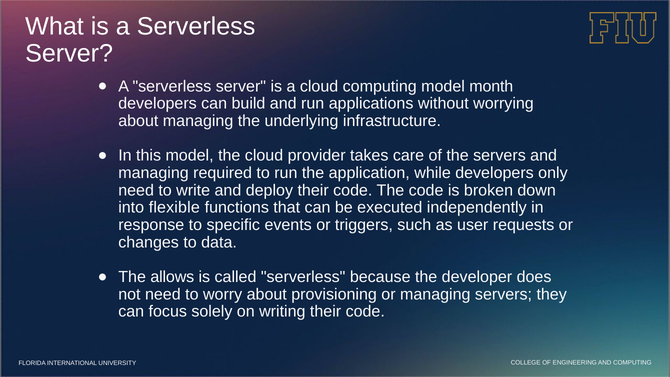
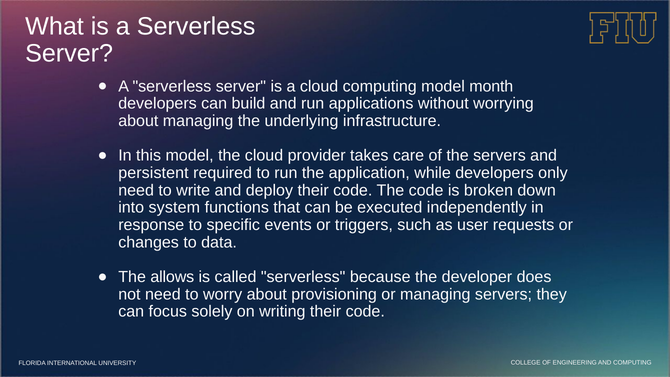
managing: managing -> persistent (153, 173)
flexible: flexible -> system (174, 208)
